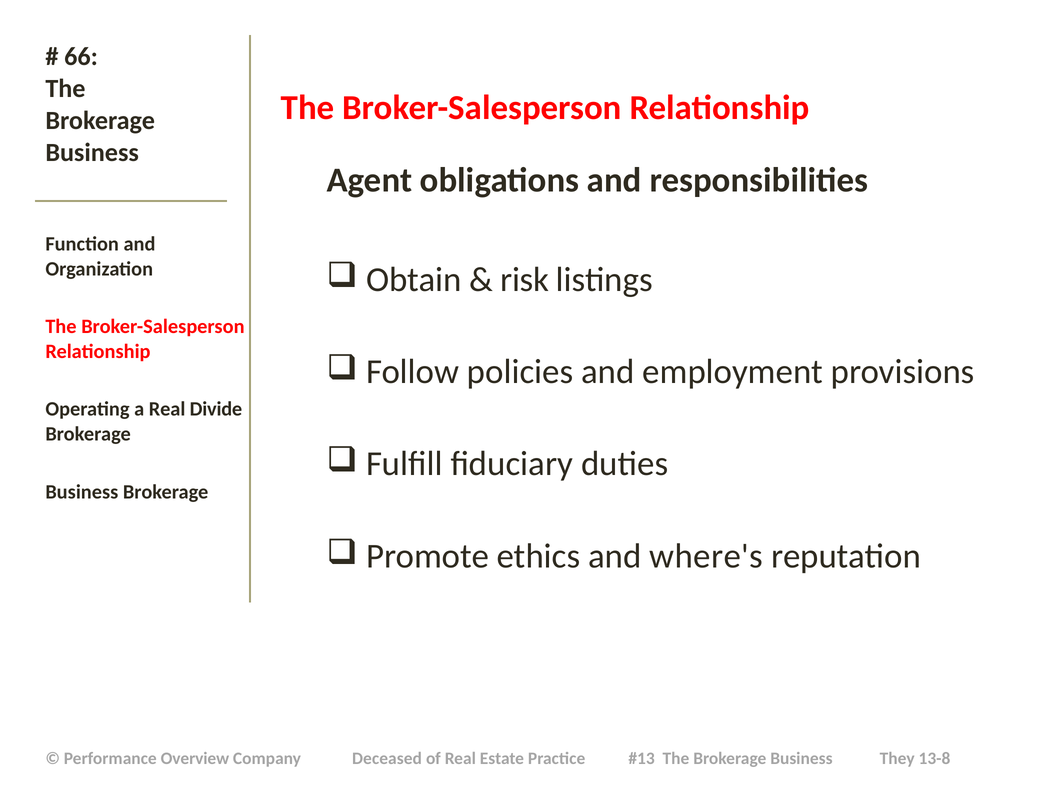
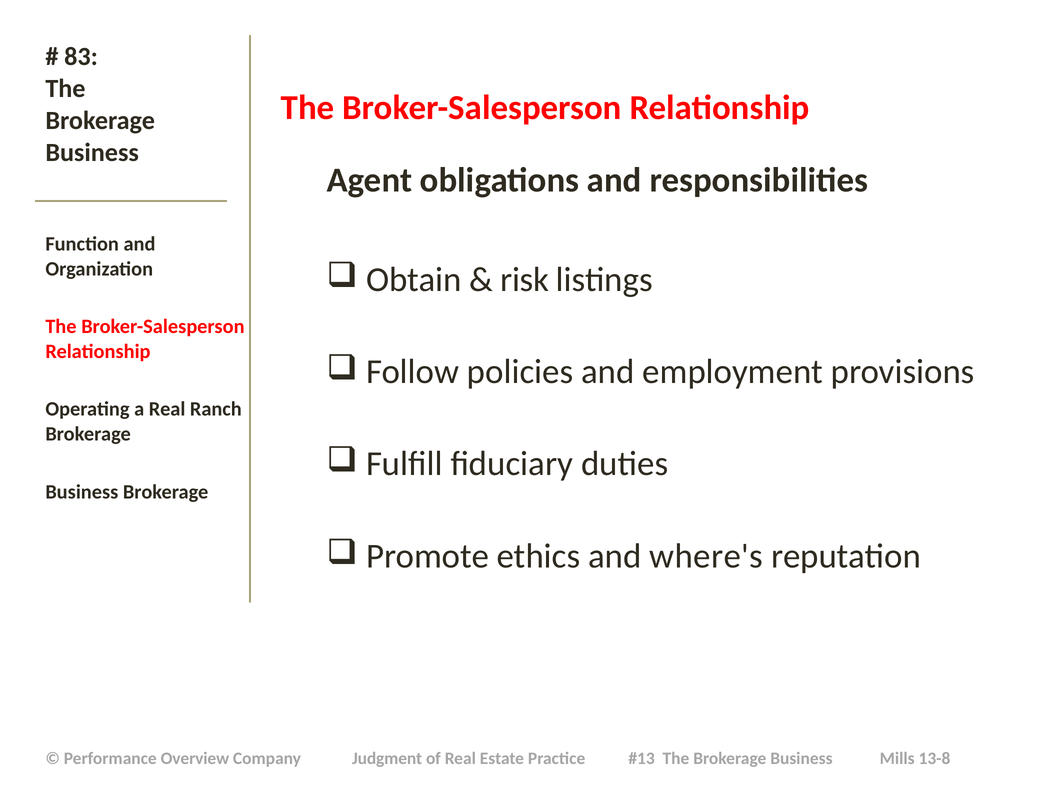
66: 66 -> 83 (81, 56)
Divide: Divide -> Ranch (216, 409)
Deceased: Deceased -> Judgment (387, 758)
They: They -> Mills (897, 758)
